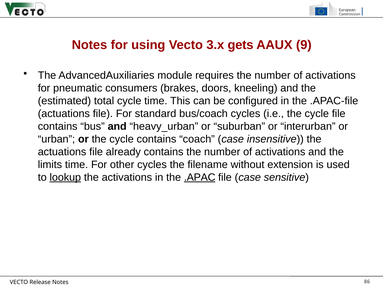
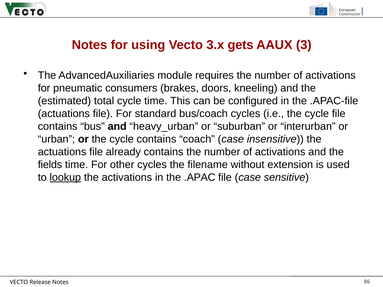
9: 9 -> 3 (304, 45)
limits: limits -> fields (50, 165)
.APAC underline: present -> none (200, 178)
